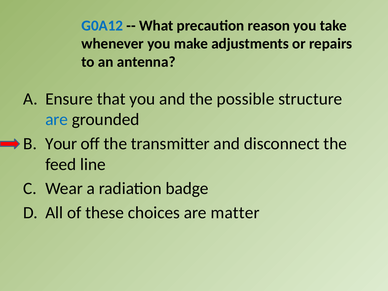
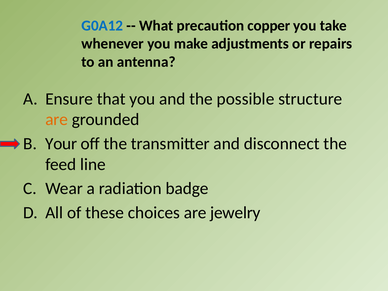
reason: reason -> copper (269, 26)
are colour: blue -> orange (57, 120)
matter: matter -> jewelry (235, 213)
